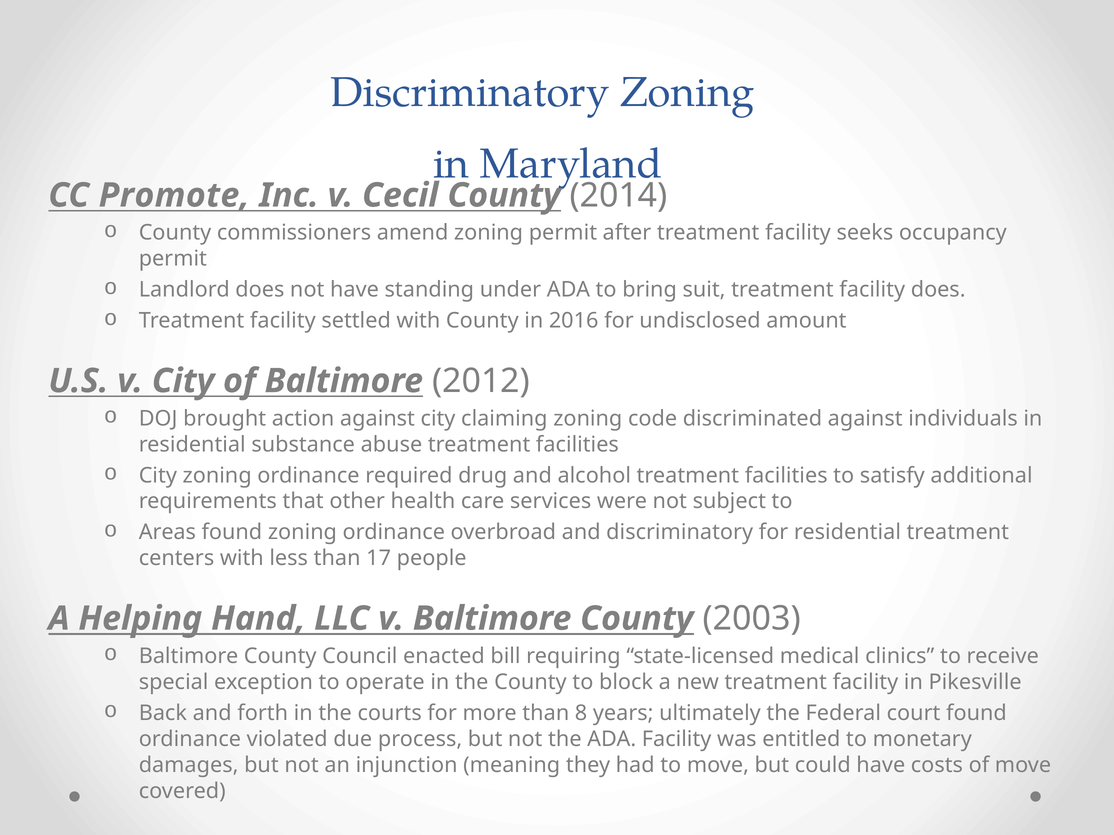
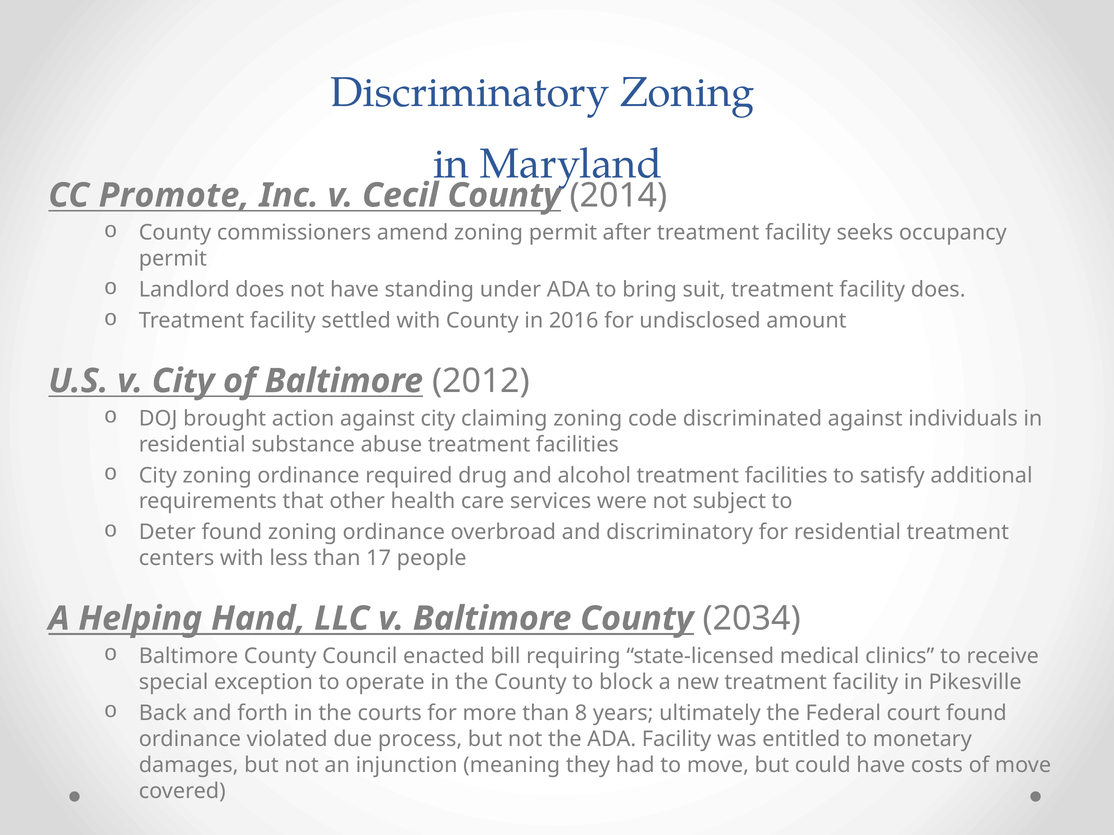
Areas: Areas -> Deter (167, 533)
2003: 2003 -> 2034 (752, 619)
